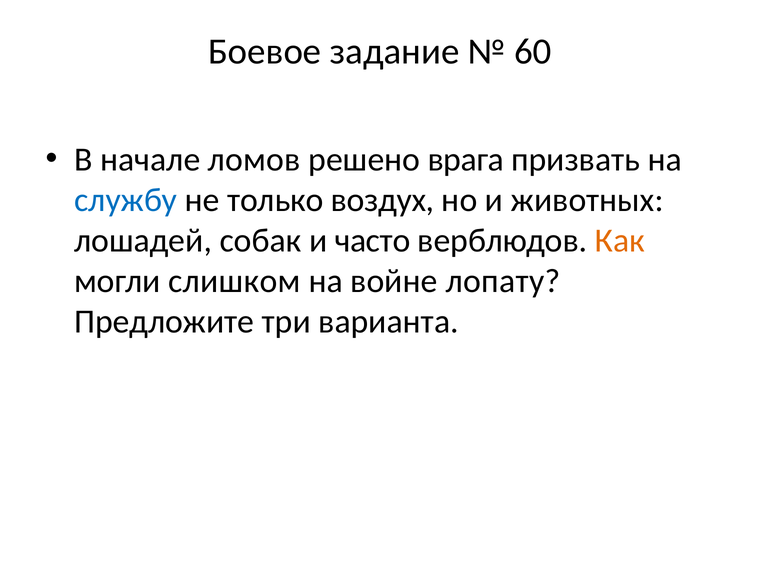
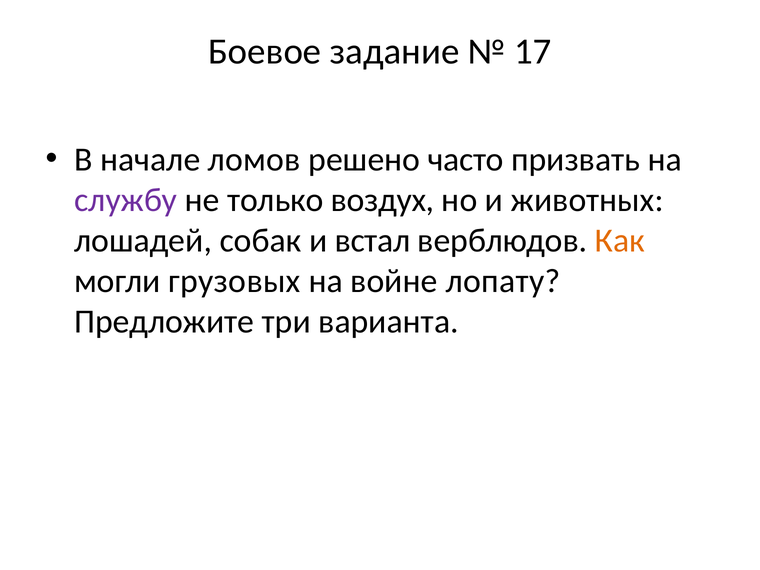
60: 60 -> 17 (533, 51)
врага: врага -> часто (466, 159)
службу colour: blue -> purple (126, 200)
часто: часто -> встал (372, 241)
слишком: слишком -> грузовых (234, 281)
